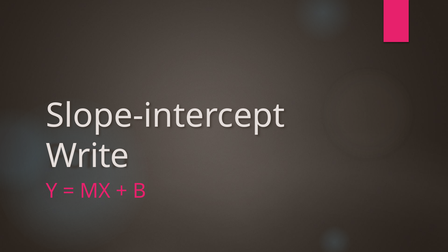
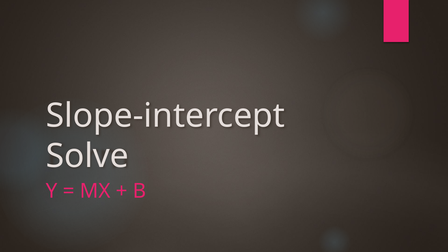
Write: Write -> Solve (87, 156)
